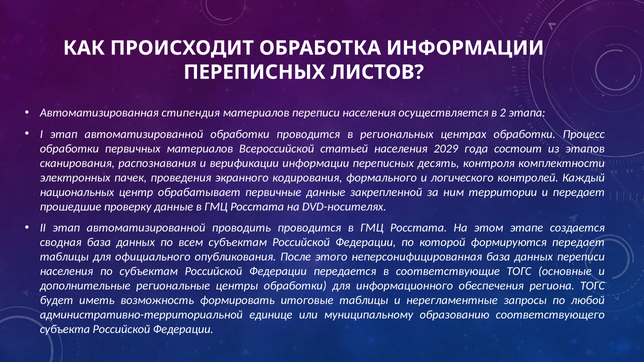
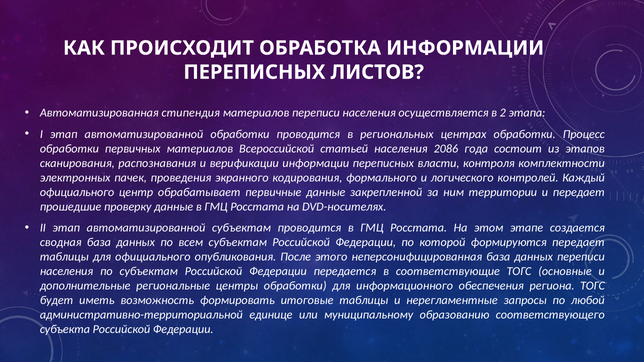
2029: 2029 -> 2086 (446, 149)
десять: десять -> власти (438, 163)
национальных: национальных -> официального (77, 192)
автоматизированной проводить: проводить -> субъектам (242, 228)
